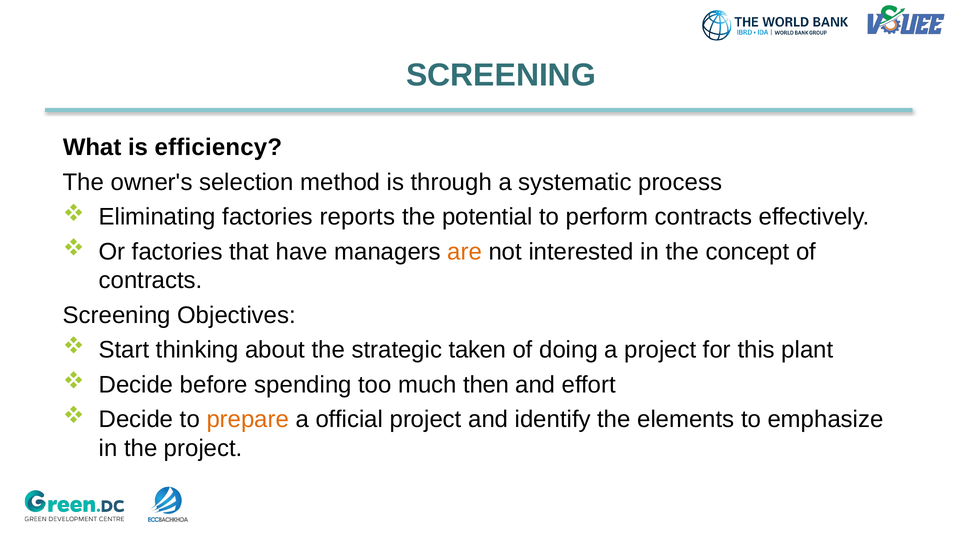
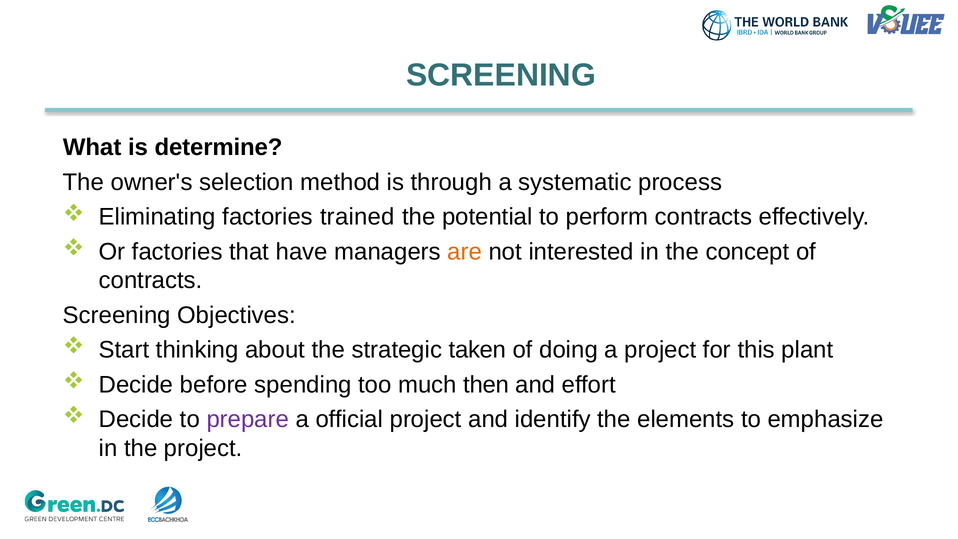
efficiency: efficiency -> determine (218, 147)
reports: reports -> trained (357, 217)
prepare colour: orange -> purple (248, 419)
